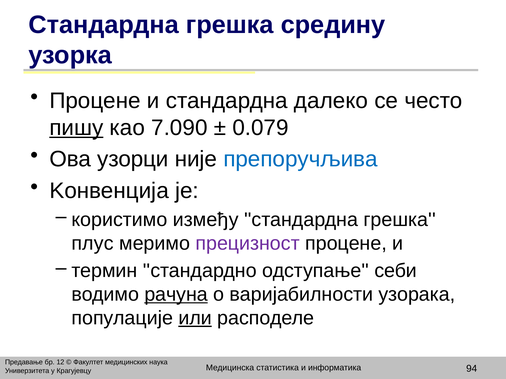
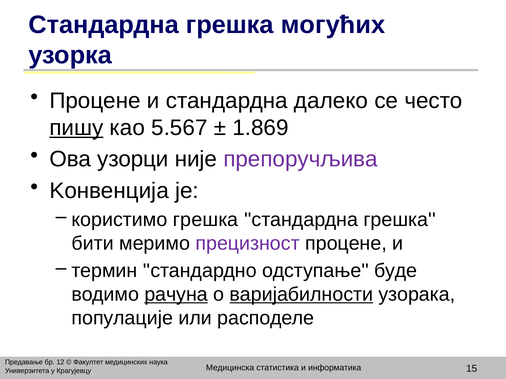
средину: средину -> могућих (333, 25)
7.090: 7.090 -> 5.567 (179, 128)
0.079: 0.079 -> 1.869 (261, 128)
препоручљива colour: blue -> purple (301, 159)
користимо између: између -> грешка (206, 220)
плус: плус -> бити (93, 244)
себи: себи -> буде (396, 271)
варијабилности underline: none -> present (301, 295)
или underline: present -> none (195, 318)
94: 94 -> 15 (472, 369)
